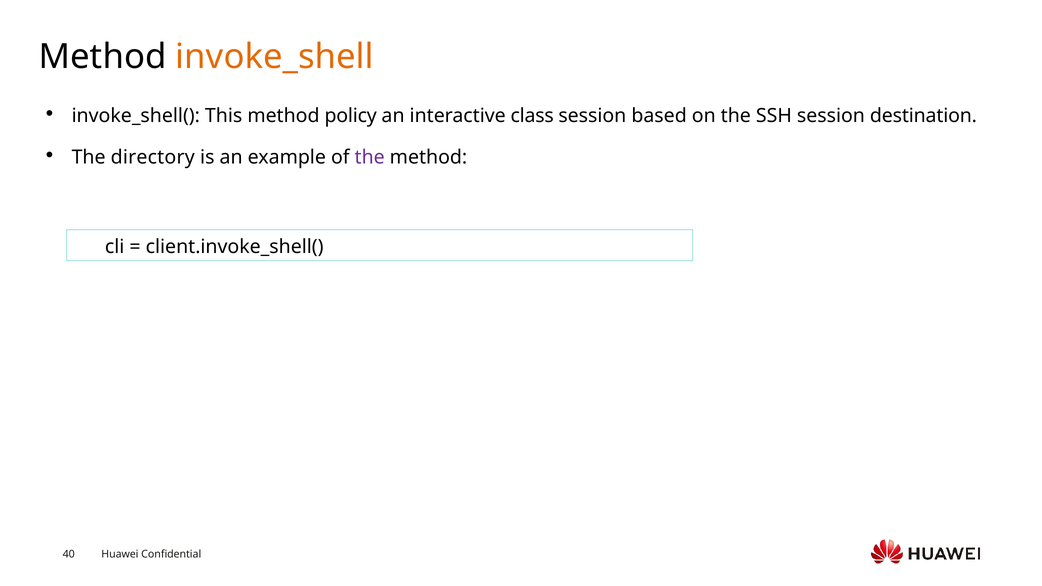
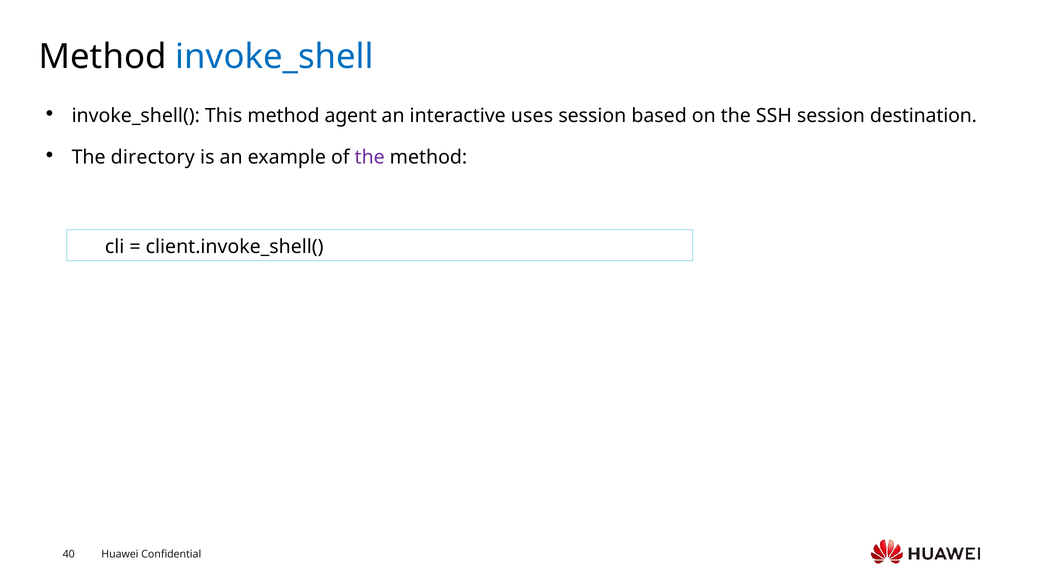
invoke_shell colour: orange -> blue (275, 57)
policy: policy -> agent (351, 116)
class: class -> uses (532, 116)
